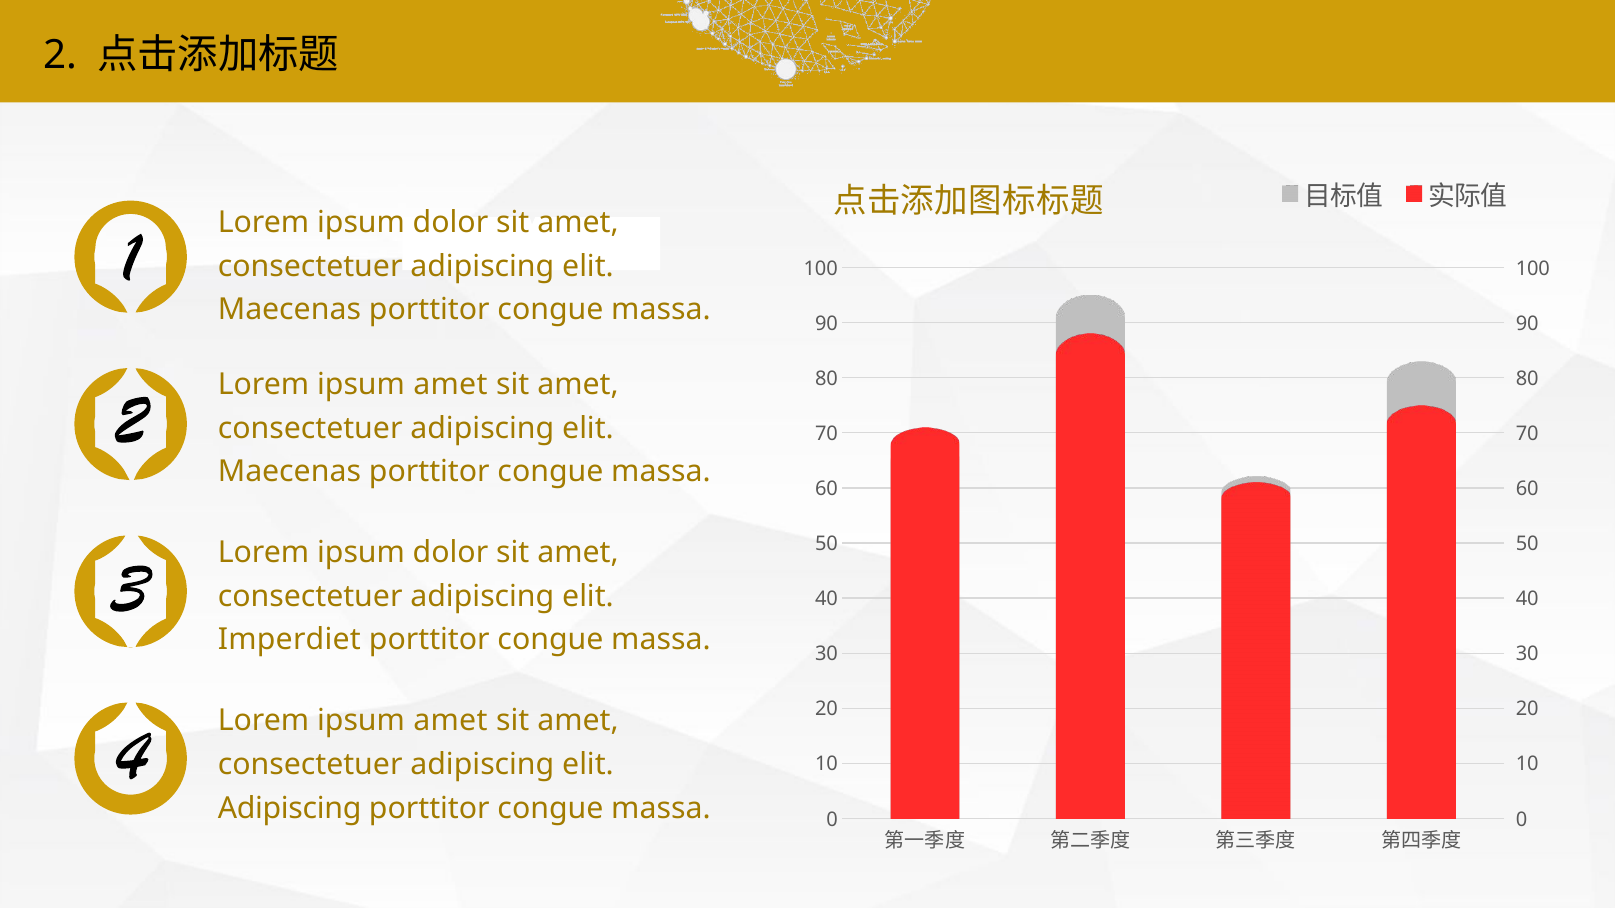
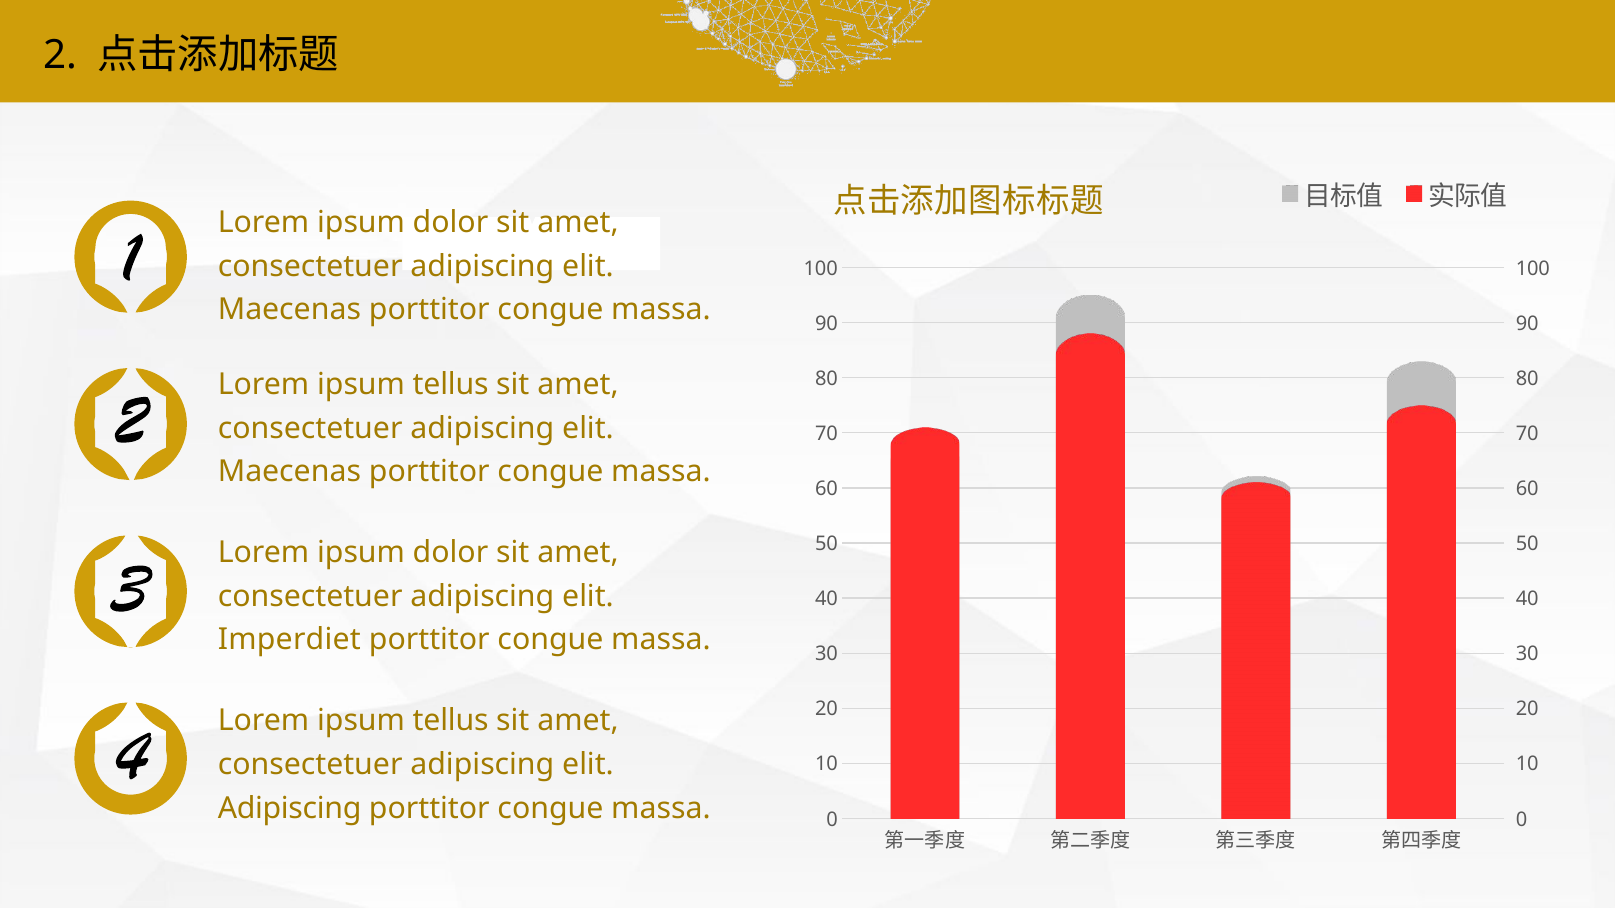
amet: amet -> tellus (451, 385)
amet: amet -> tellus (451, 721)
